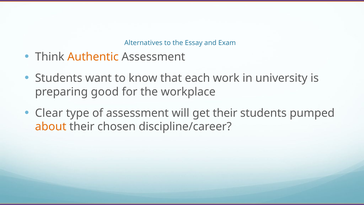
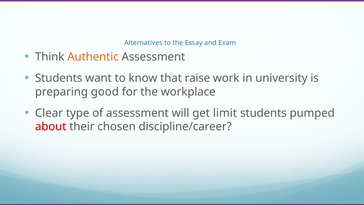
each: each -> raise (197, 78)
get their: their -> limit (225, 113)
about colour: orange -> red (51, 127)
